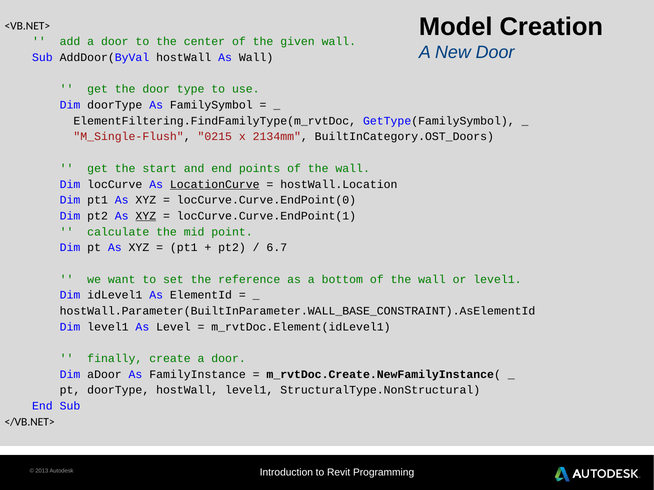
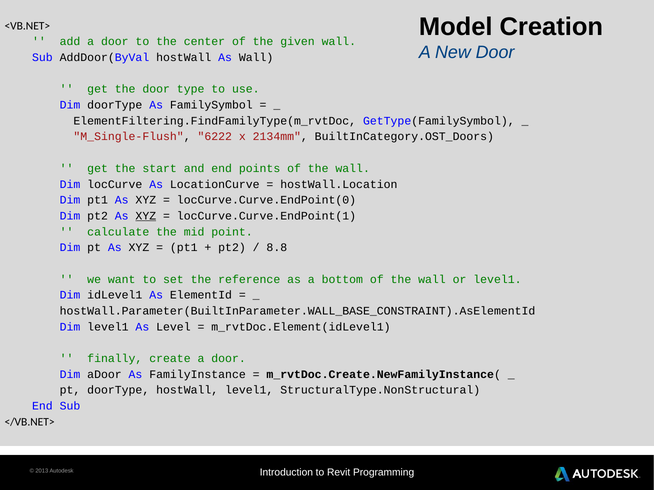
0215: 0215 -> 6222 (215, 137)
LocationCurve underline: present -> none (215, 184)
6.7: 6.7 -> 8.8 (277, 248)
